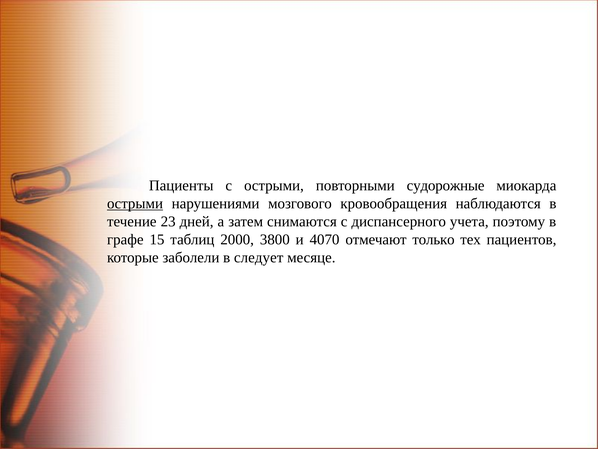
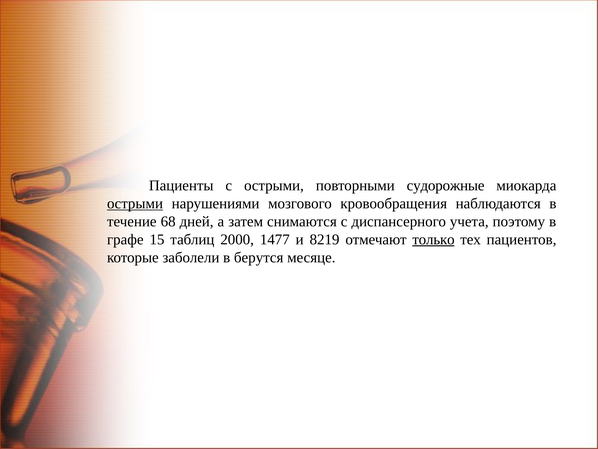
23: 23 -> 68 (168, 221)
3800: 3800 -> 1477 (275, 239)
4070: 4070 -> 8219 (325, 239)
только underline: none -> present (433, 239)
следует: следует -> берутся (259, 257)
